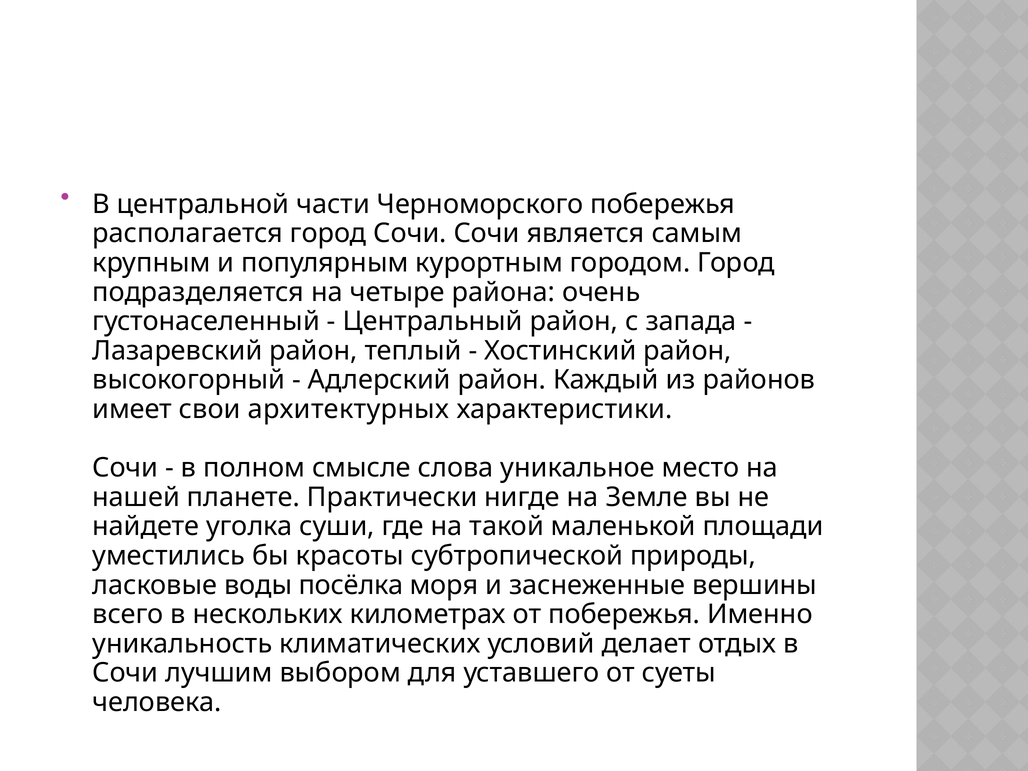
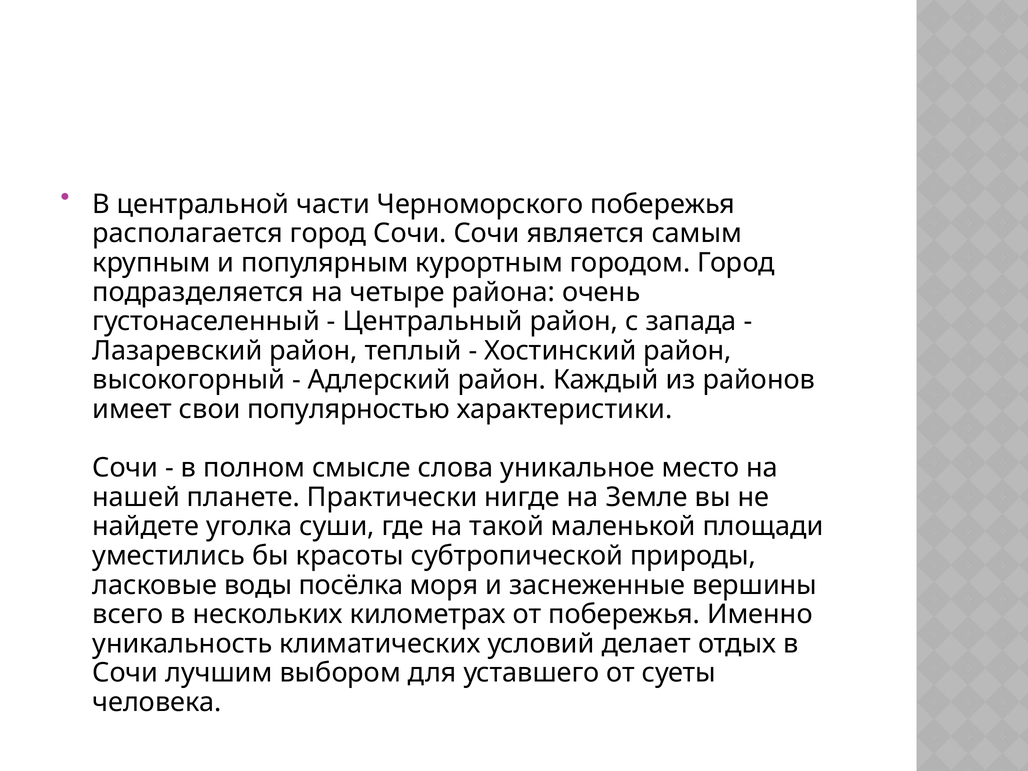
архитектурных: архитектурных -> популярностью (349, 409)
